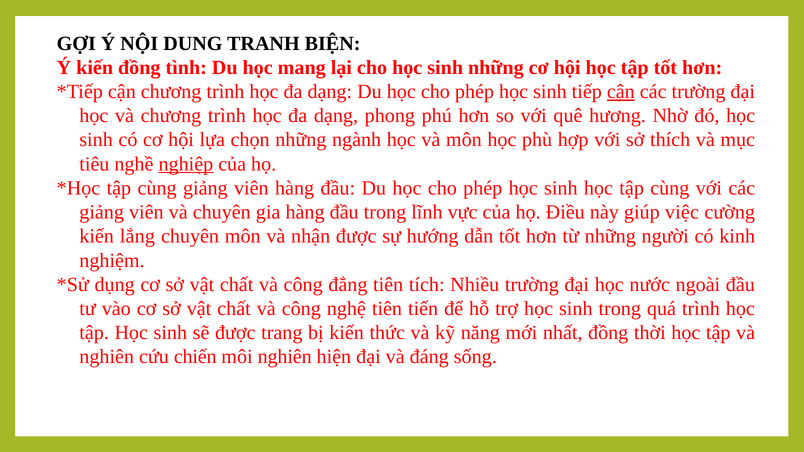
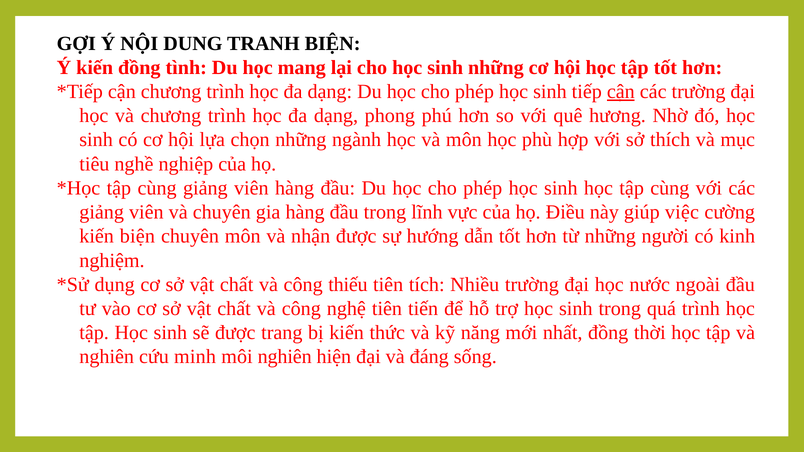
nghiệp underline: present -> none (186, 164)
kiến lắng: lắng -> biện (137, 236)
đẳng: đẳng -> thiếu (348, 285)
chiến: chiến -> minh (195, 357)
